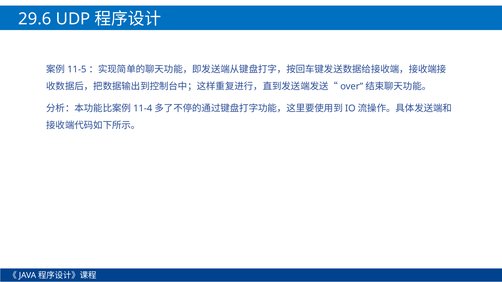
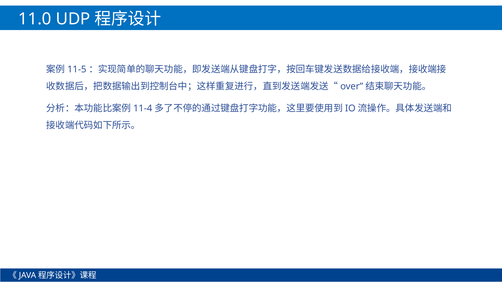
29.6: 29.6 -> 11.0 (35, 19)
